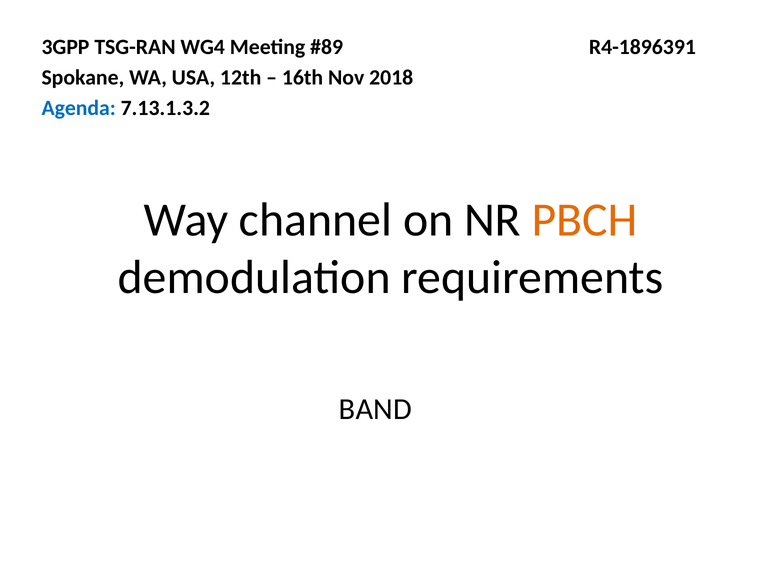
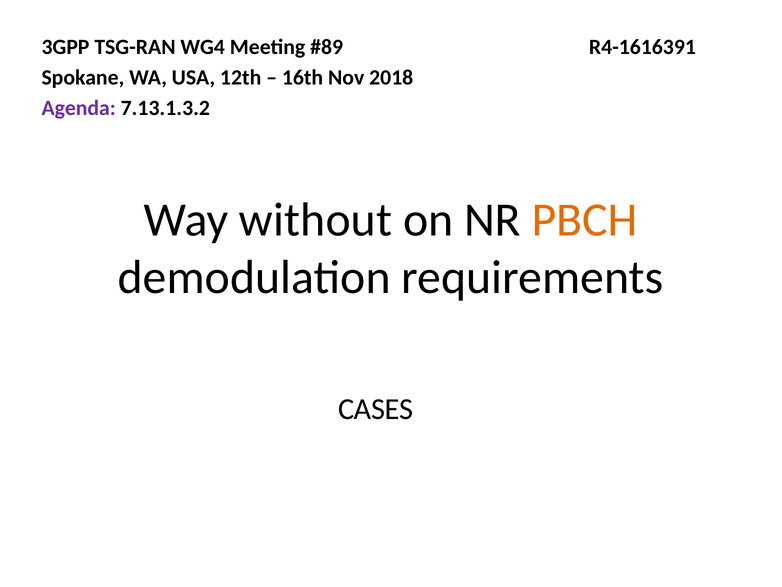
R4-1896391: R4-1896391 -> R4-1616391 (642, 47)
Agenda colour: blue -> purple (79, 108)
channel: channel -> without (316, 220)
BAND: BAND -> CASES (376, 409)
